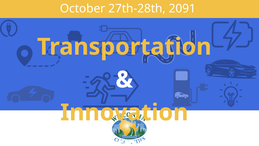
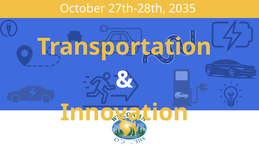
2091: 2091 -> 2035 (182, 9)
